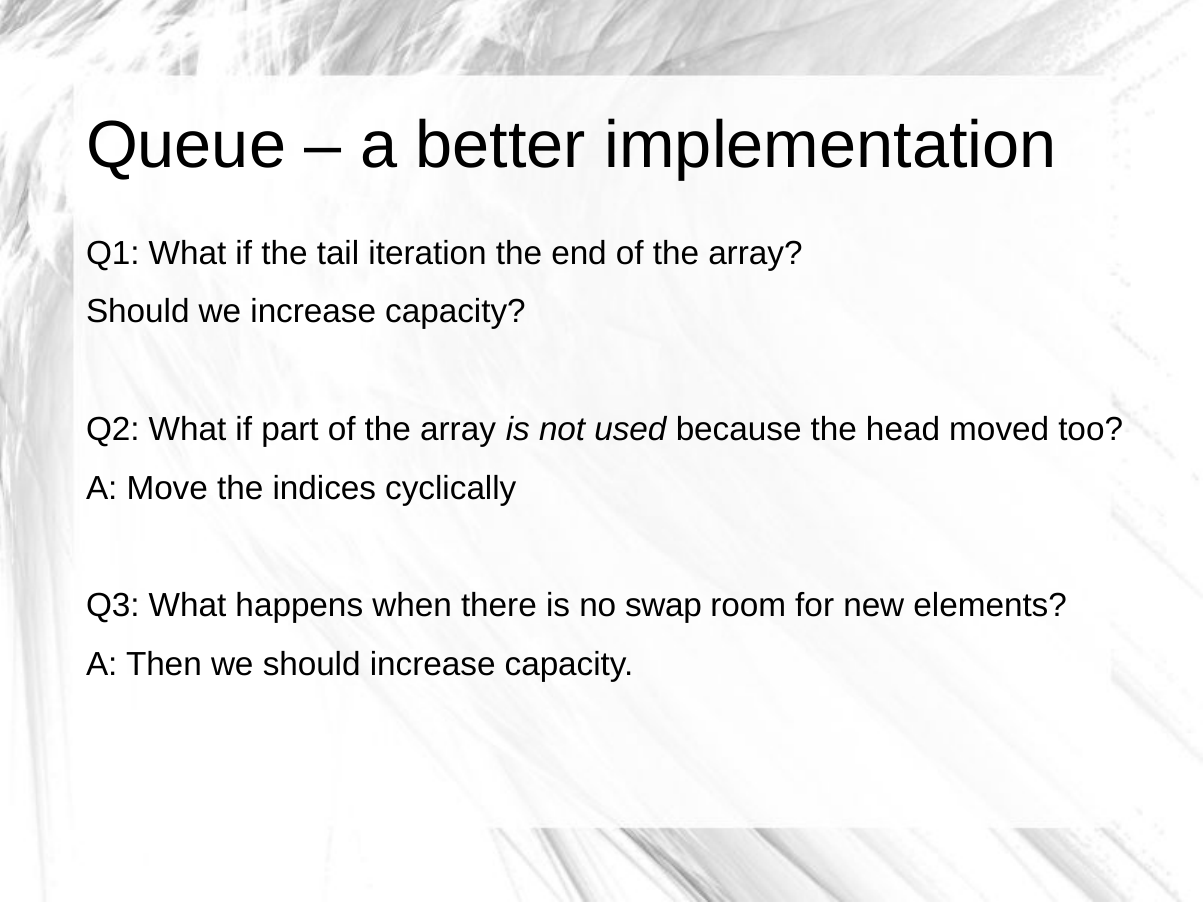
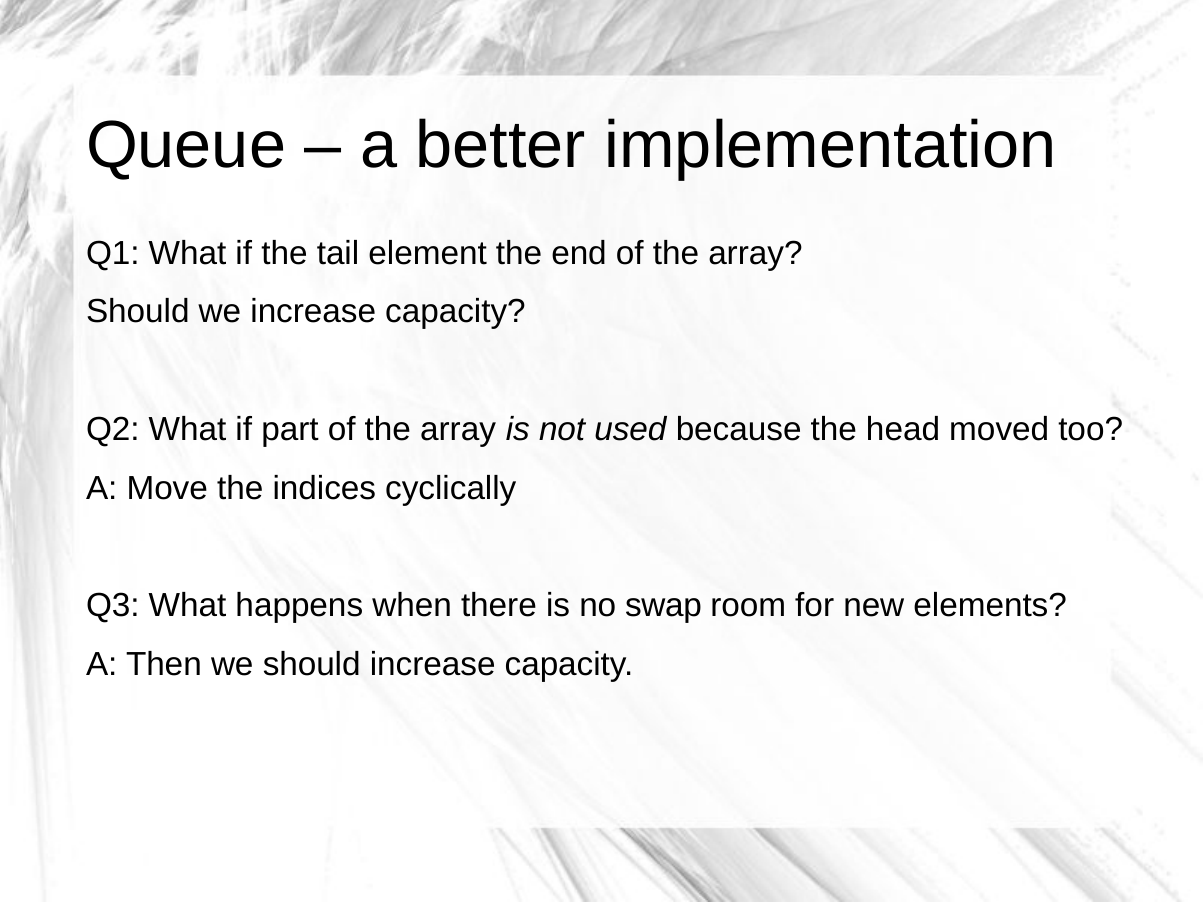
iteration: iteration -> element (428, 253)
